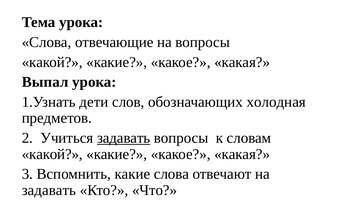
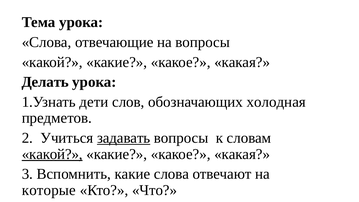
Выпал: Выпал -> Делать (45, 82)
какой underline: none -> present (52, 154)
задавать: задавать -> которые (49, 190)
